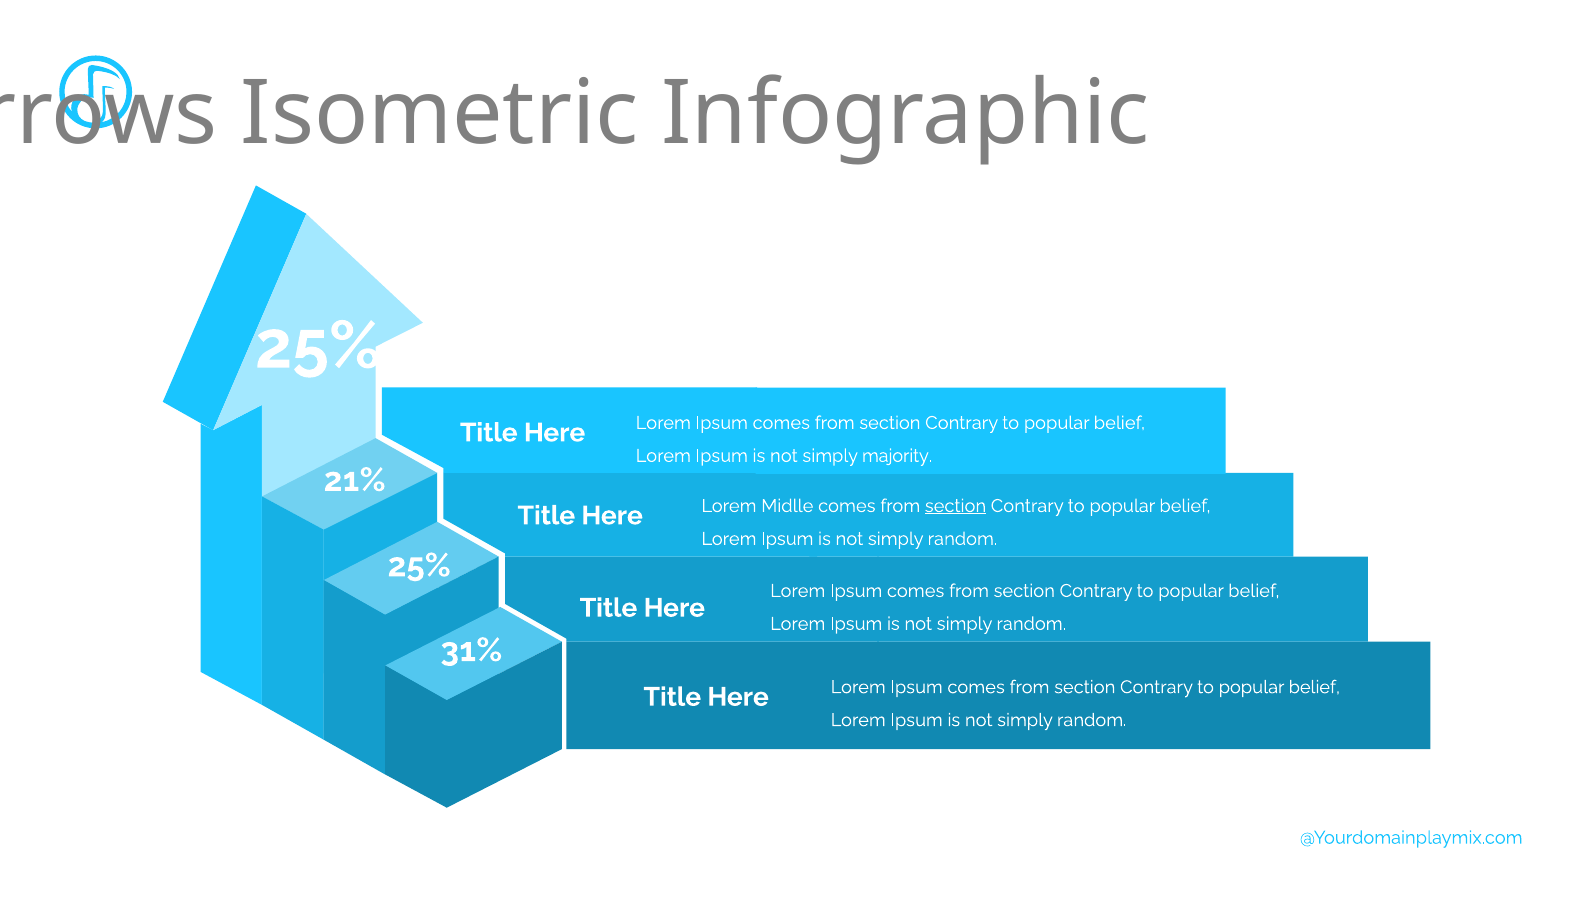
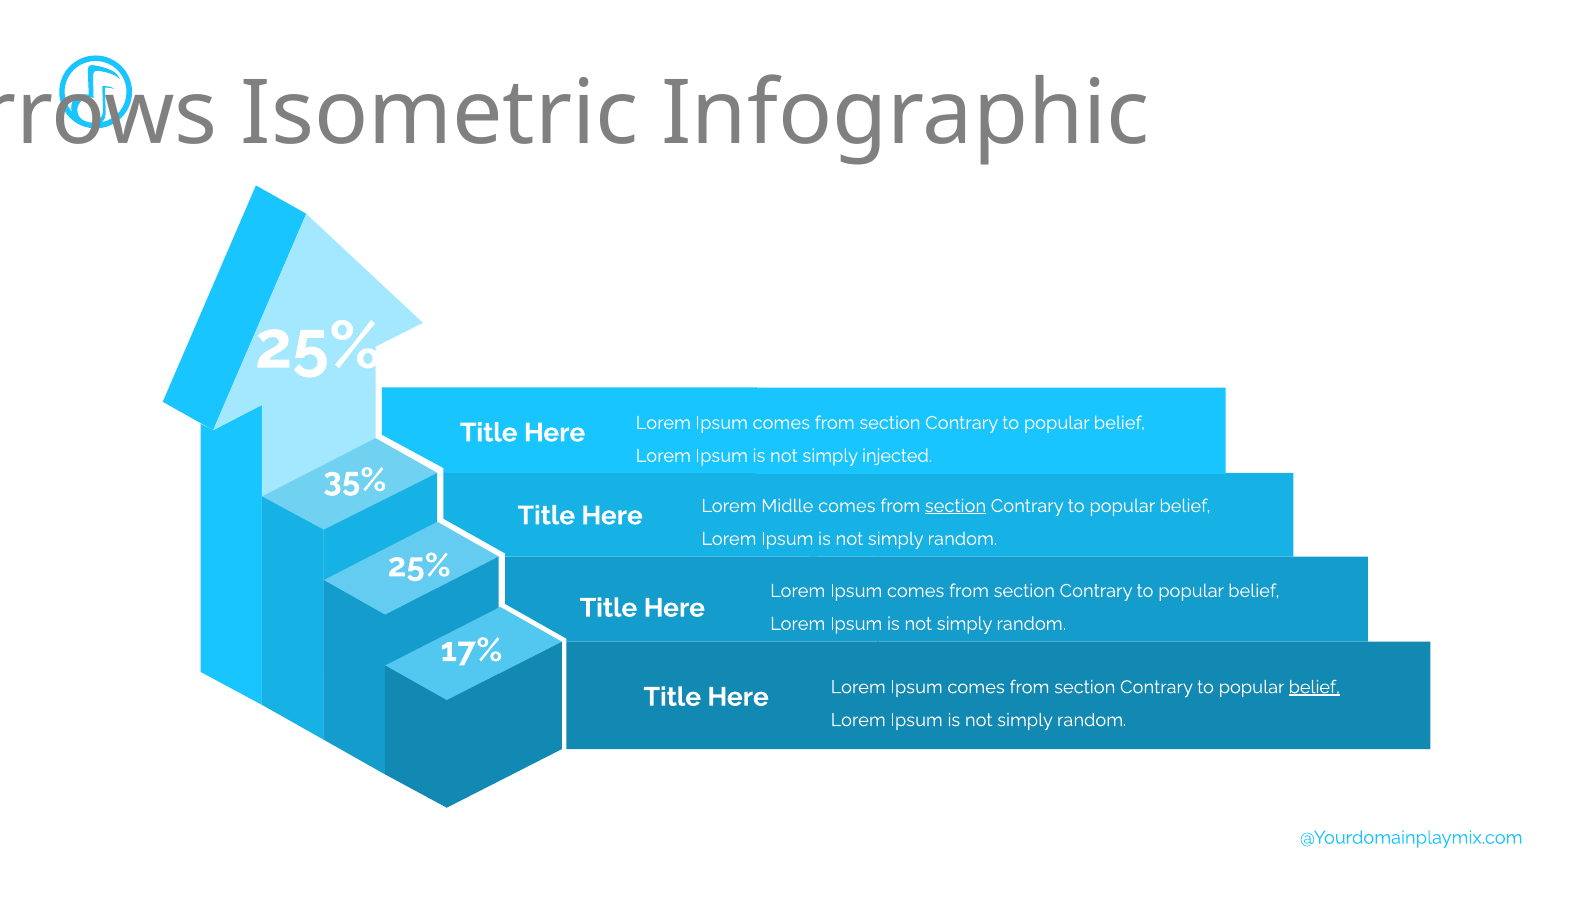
majority: majority -> injected (897, 456)
21%: 21% -> 35% (355, 480)
31%: 31% -> 17% (471, 650)
belief underline: none -> present (1314, 687)
